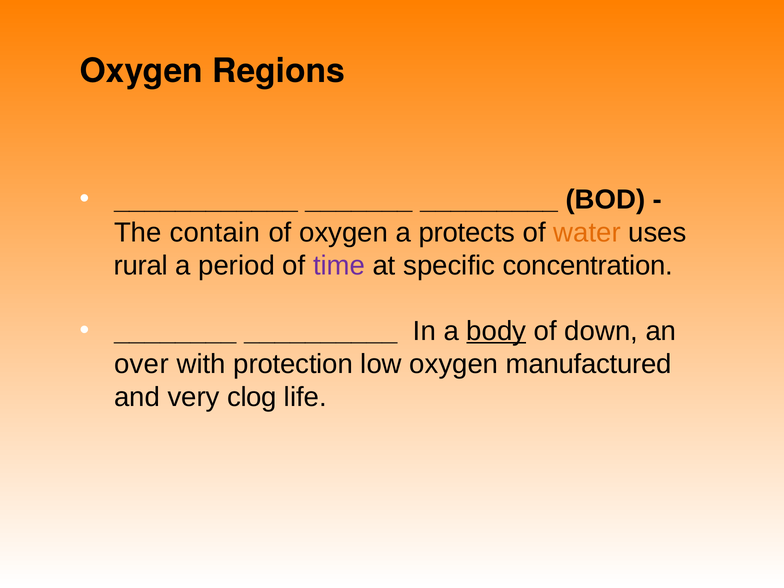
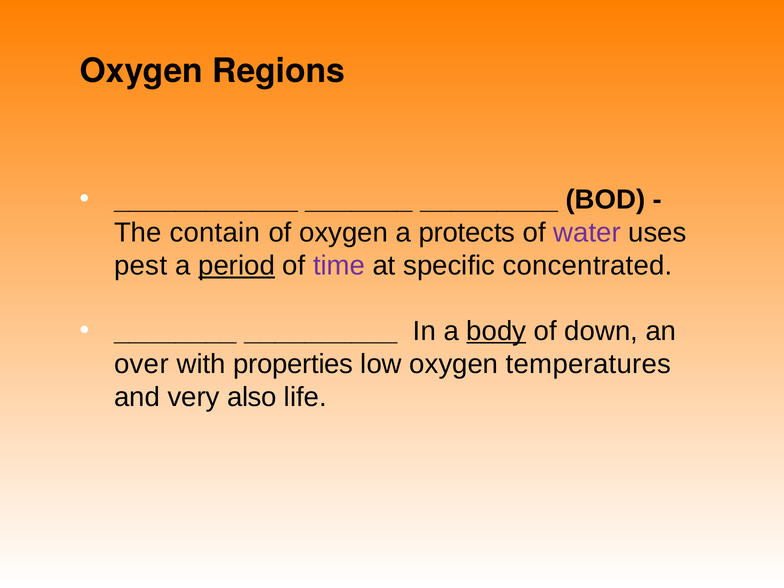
water colour: orange -> purple (587, 233)
rural: rural -> pest (141, 266)
period underline: none -> present (237, 266)
concentration: concentration -> concentrated (588, 266)
protection: protection -> properties (293, 364)
manufactured: manufactured -> temperatures (588, 364)
clog: clog -> also (252, 397)
